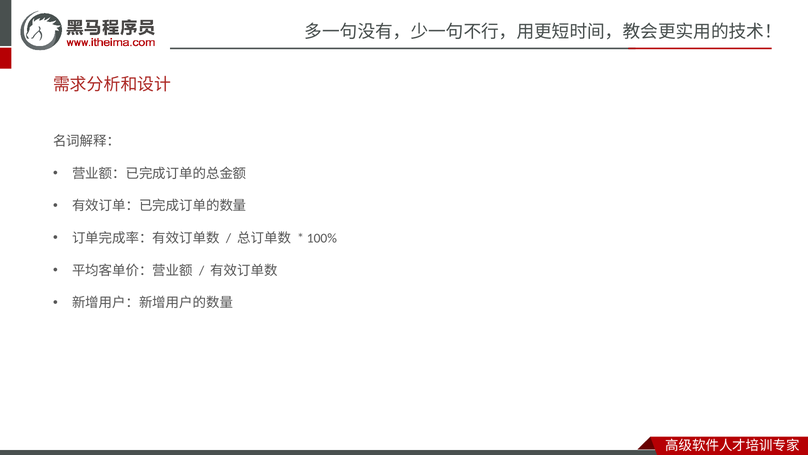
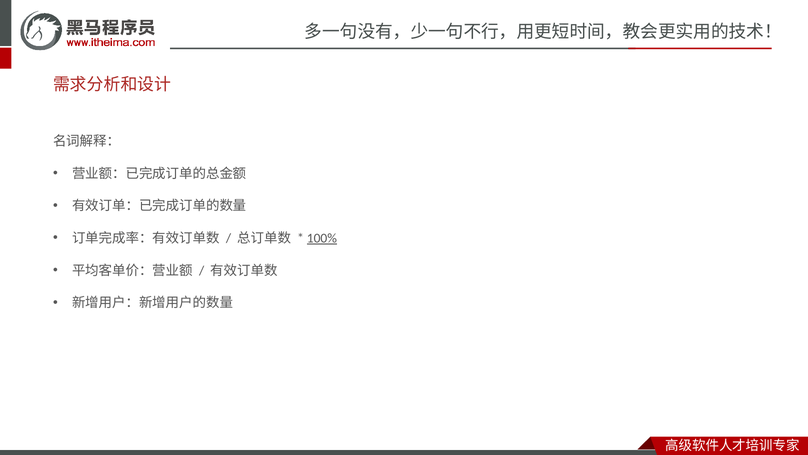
100% underline: none -> present (322, 238)
